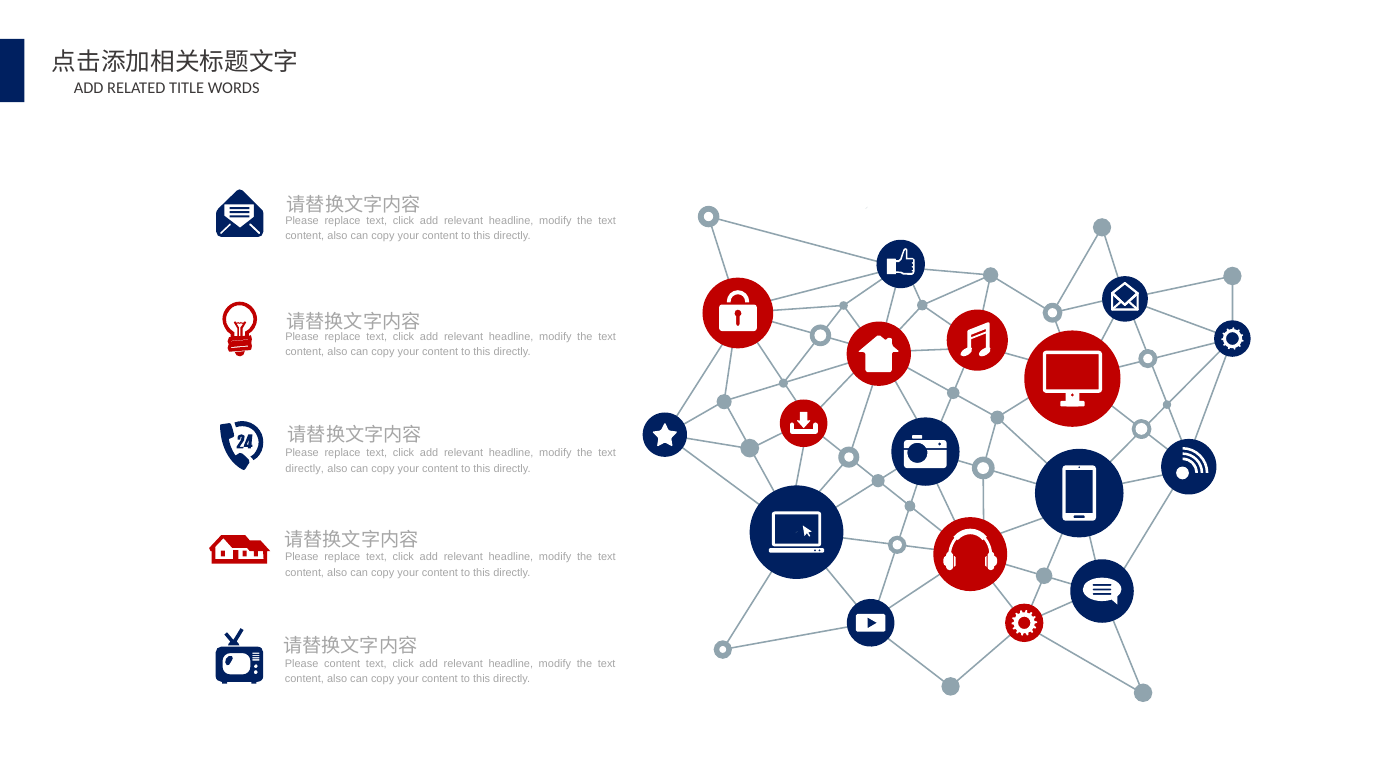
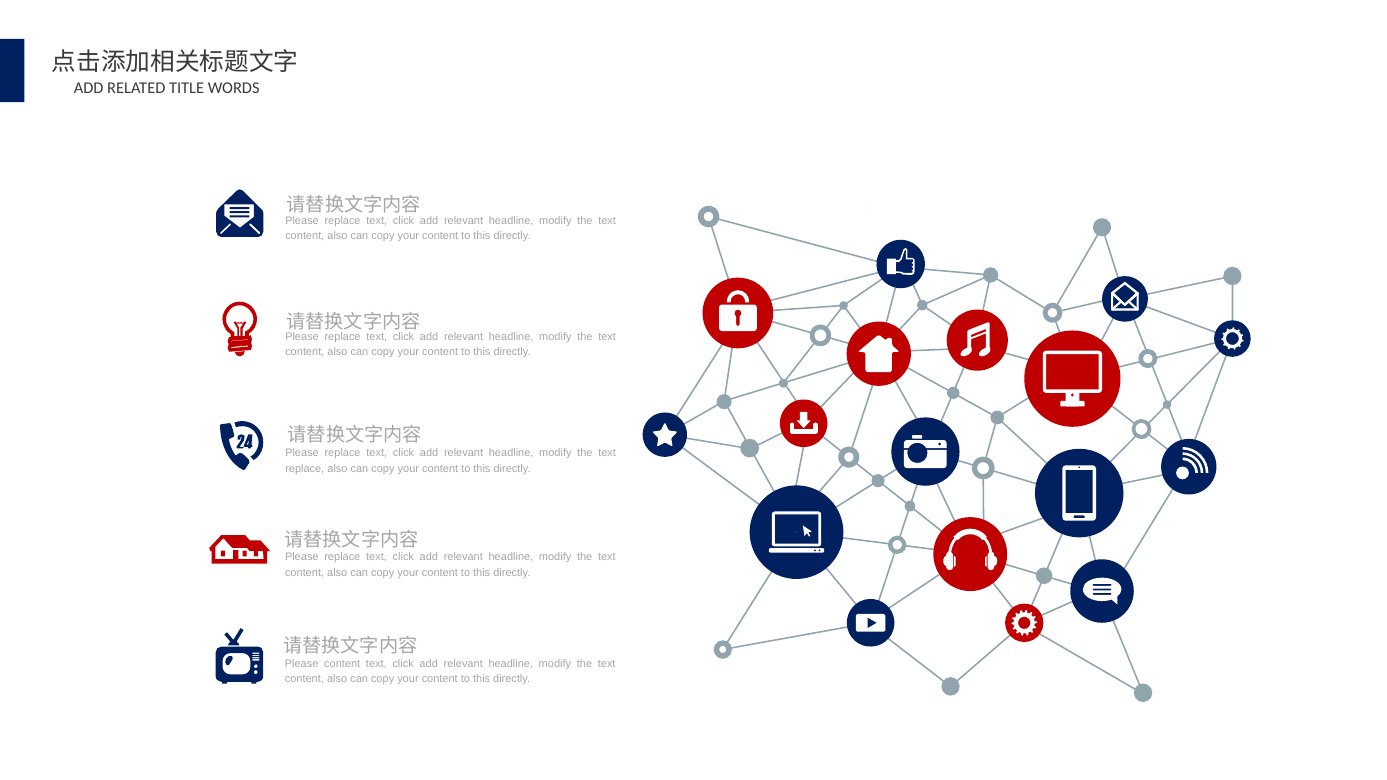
directly: directly -> replace (305, 469)
